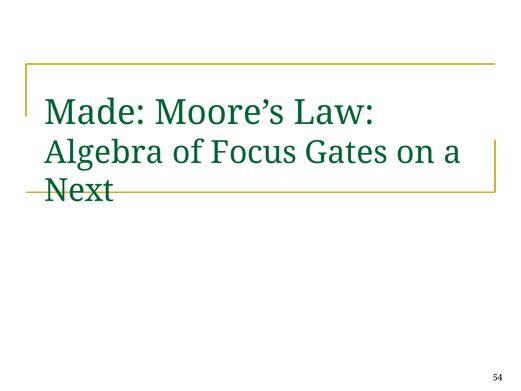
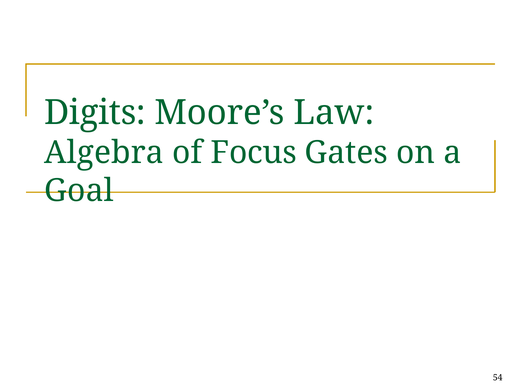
Made: Made -> Digits (95, 113)
Next: Next -> Goal (79, 191)
